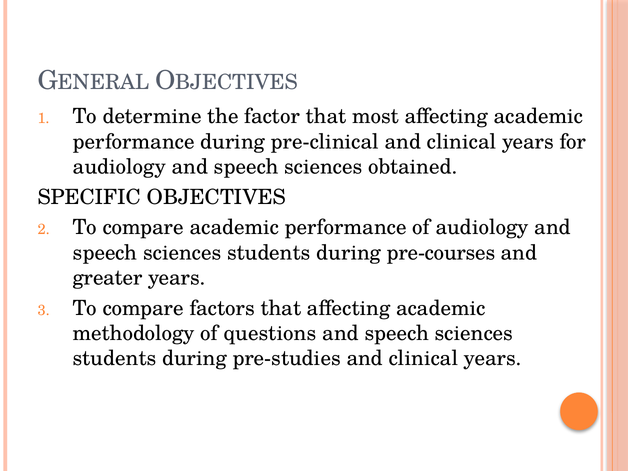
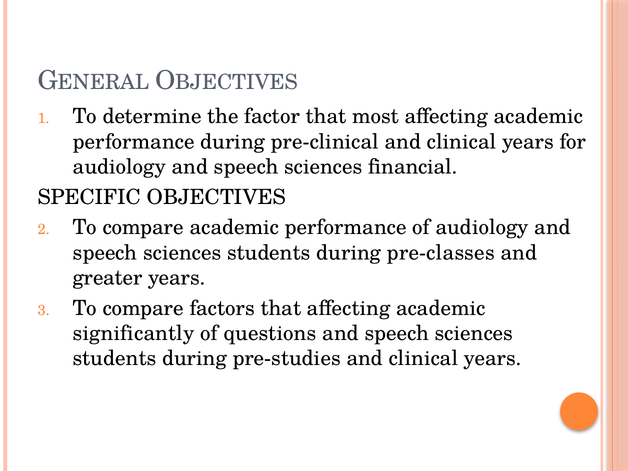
obtained: obtained -> financial (413, 167)
pre-courses: pre-courses -> pre-classes (441, 253)
methodology: methodology -> significantly (134, 333)
